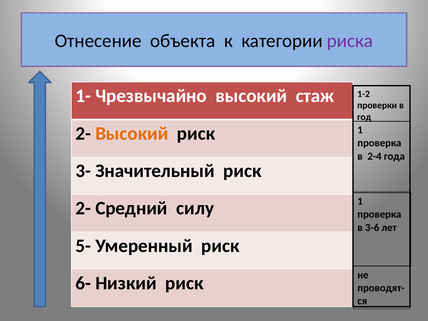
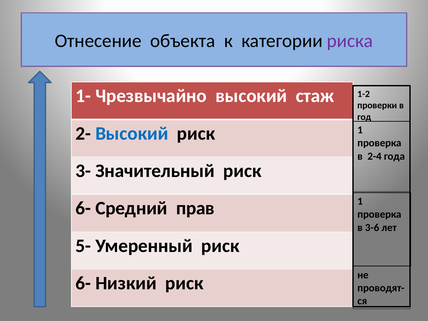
Высокий colour: orange -> blue (132, 133)
2-: 2- -> 6- (83, 208)
силу: силу -> прав (195, 208)
